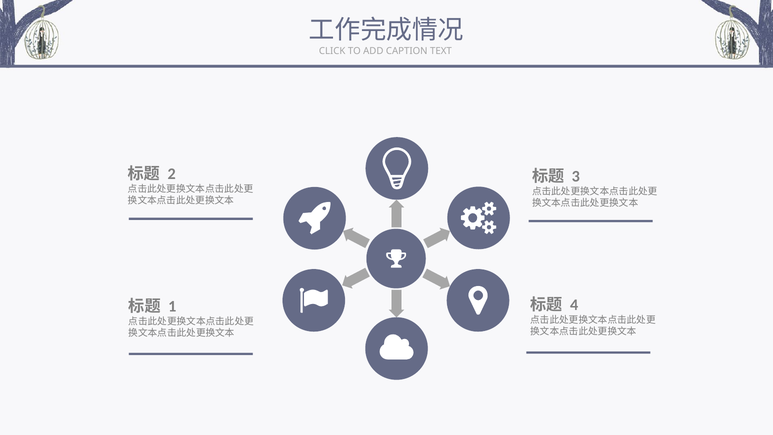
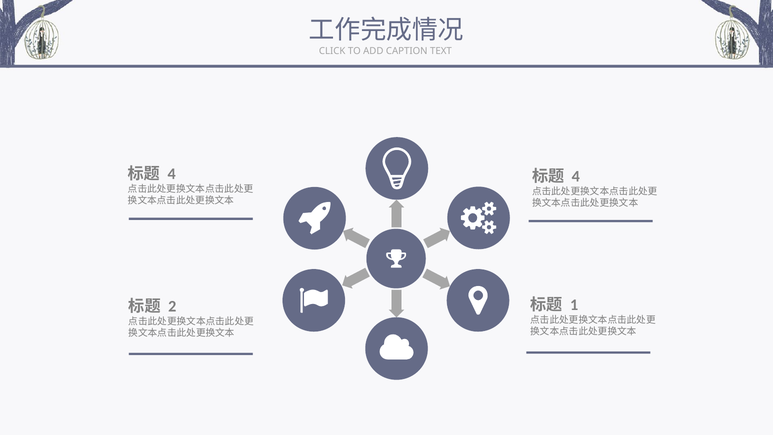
2: 2 -> 4 (172, 174)
3: 3 -> 4 (576, 176)
4: 4 -> 1 (574, 305)
1: 1 -> 2 (172, 306)
